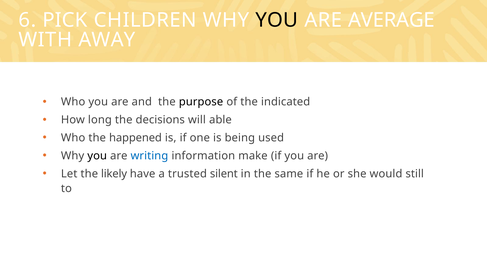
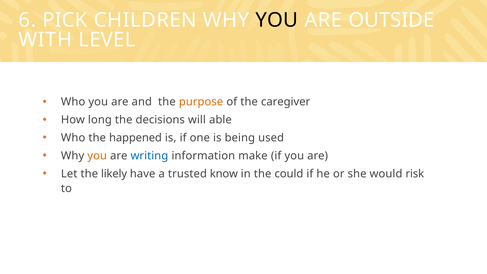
AVERAGE: AVERAGE -> OUTSIDE (391, 20)
AWAY: AWAY -> LEVEL (107, 40)
purpose colour: black -> orange (201, 102)
indicated: indicated -> caregiver (286, 102)
you colour: black -> orange (97, 156)
silent: silent -> know (224, 174)
same: same -> could (289, 174)
still: still -> risk (415, 174)
